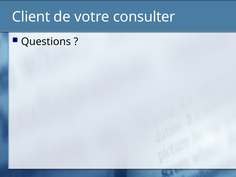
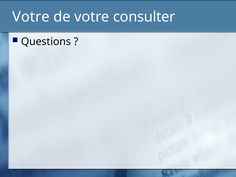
Client: Client -> Votre (31, 17)
